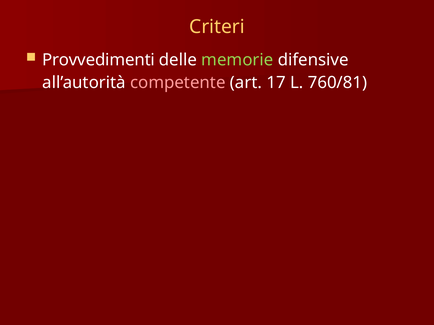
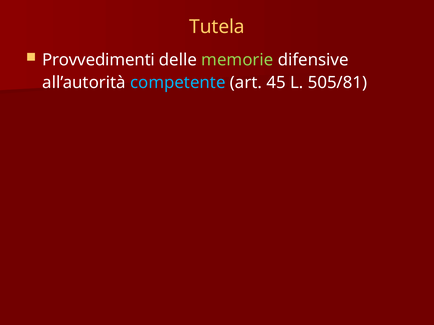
Criteri: Criteri -> Tutela (217, 27)
competente colour: pink -> light blue (178, 83)
17: 17 -> 45 (276, 83)
760/81: 760/81 -> 505/81 (337, 83)
